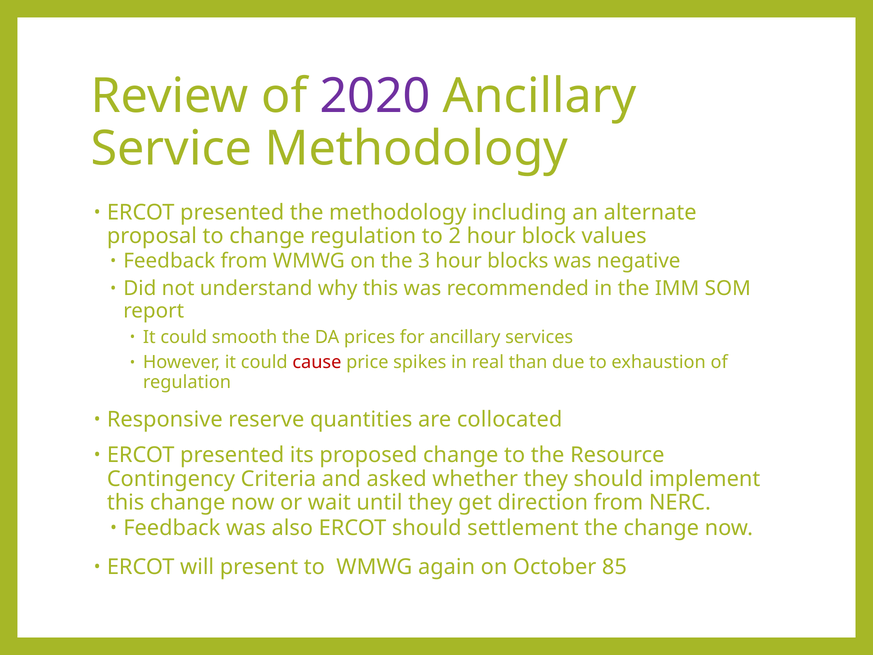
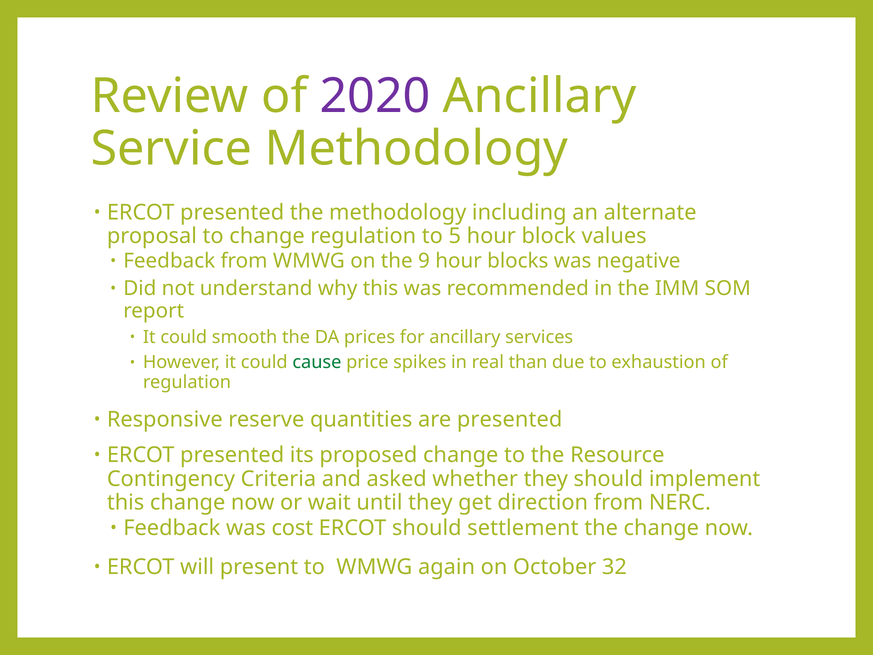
2: 2 -> 5 (455, 236)
3: 3 -> 9 (424, 261)
cause colour: red -> green (317, 362)
are collocated: collocated -> presented (510, 419)
also: also -> cost (292, 528)
85: 85 -> 32 (614, 567)
